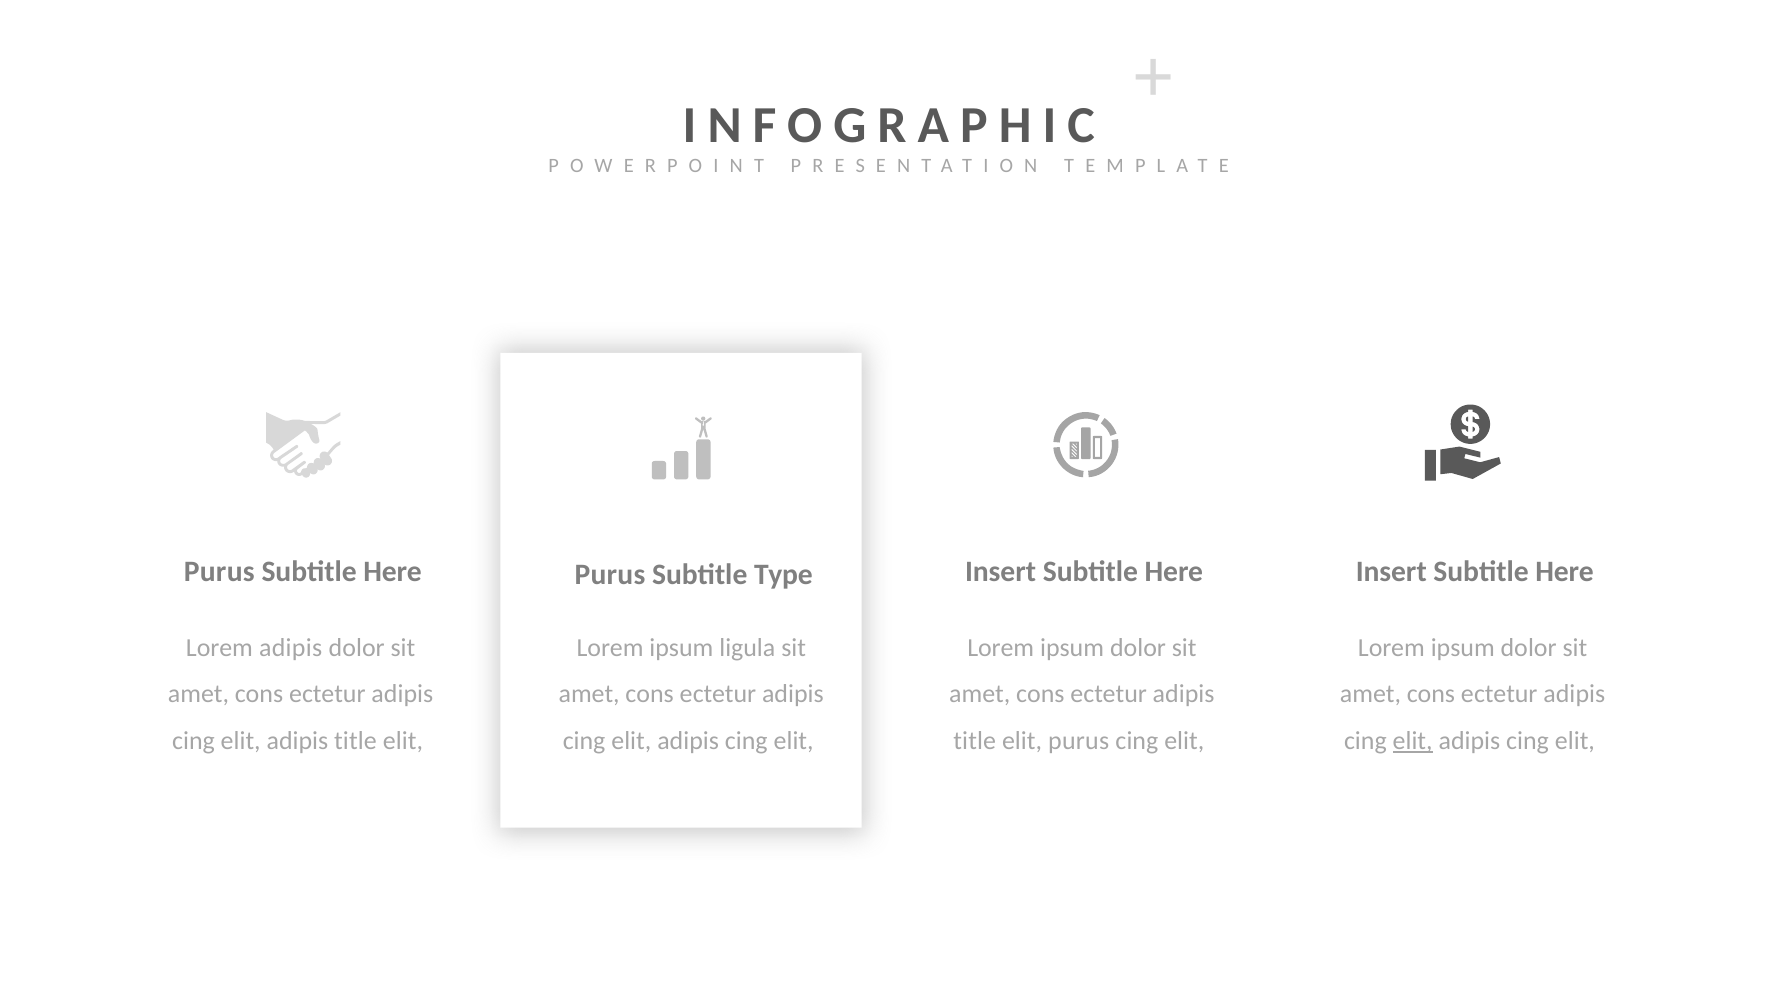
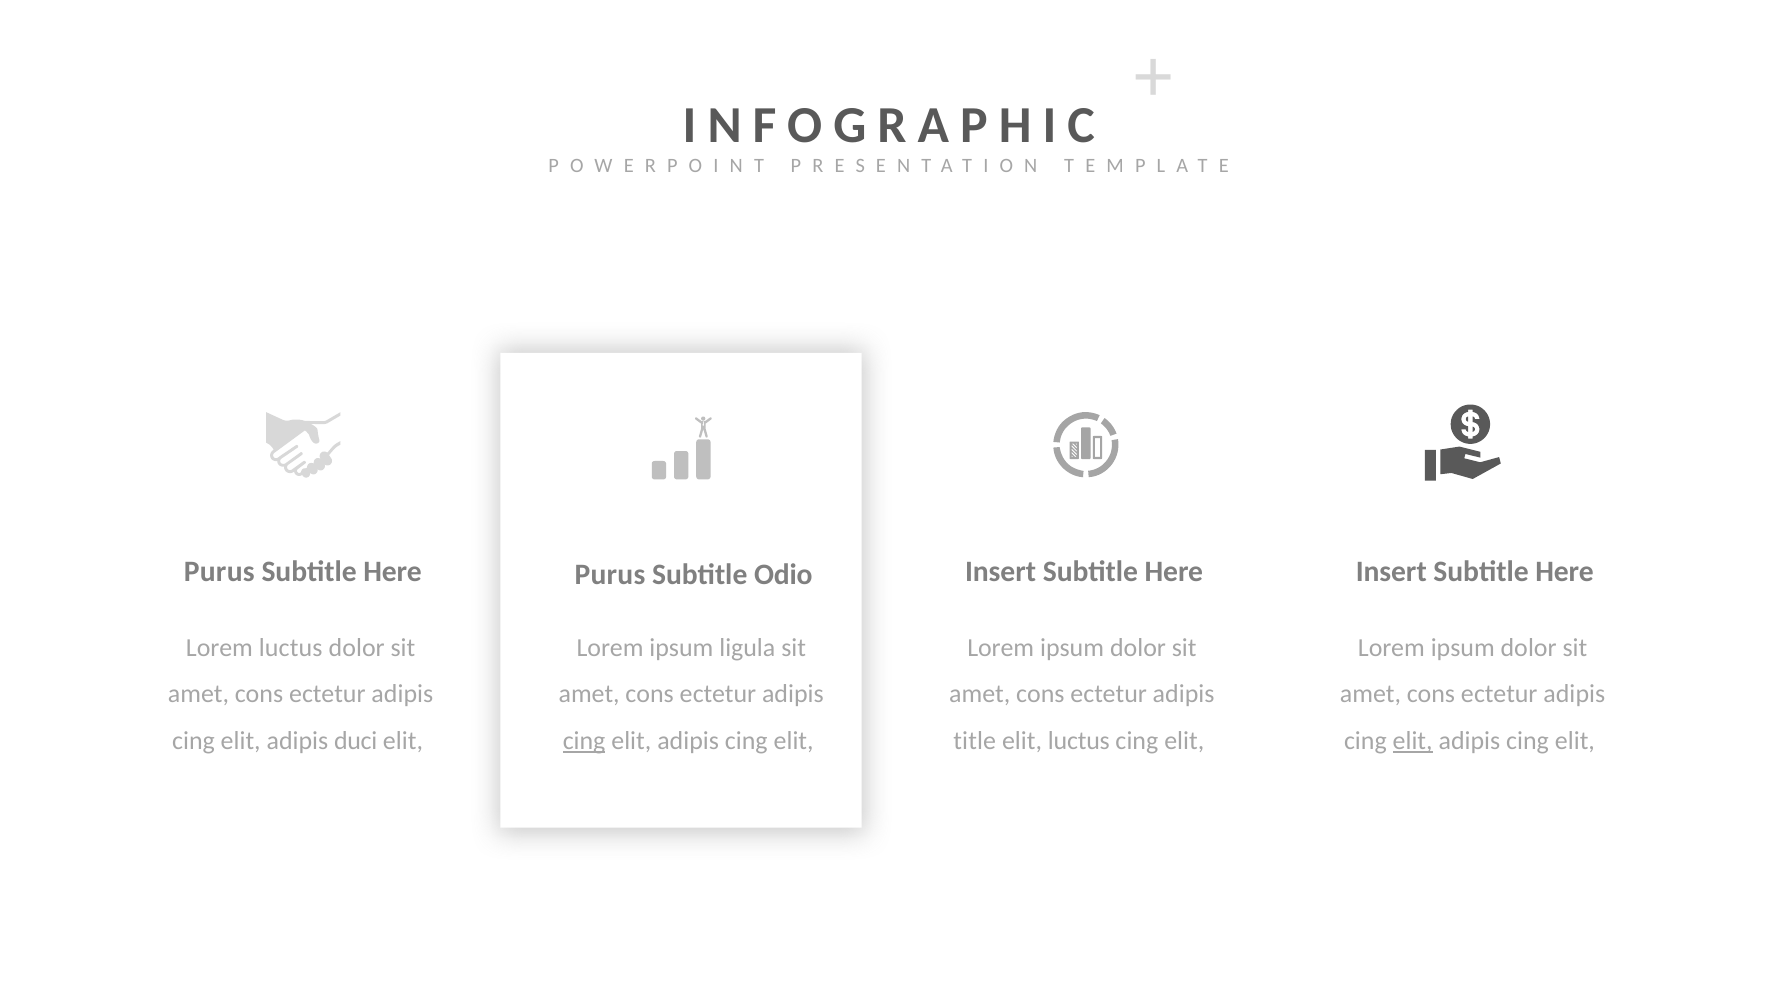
Type: Type -> Odio (783, 575)
Lorem adipis: adipis -> luctus (291, 648)
elit adipis title: title -> duci (356, 741)
cing underline: none -> present (584, 741)
purus: purus -> luctus (1079, 741)
